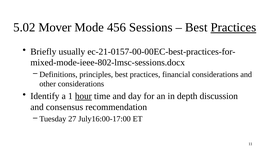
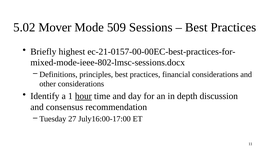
456: 456 -> 509 (117, 28)
Practices underline: present -> none (233, 28)
usually: usually -> highest (72, 52)
